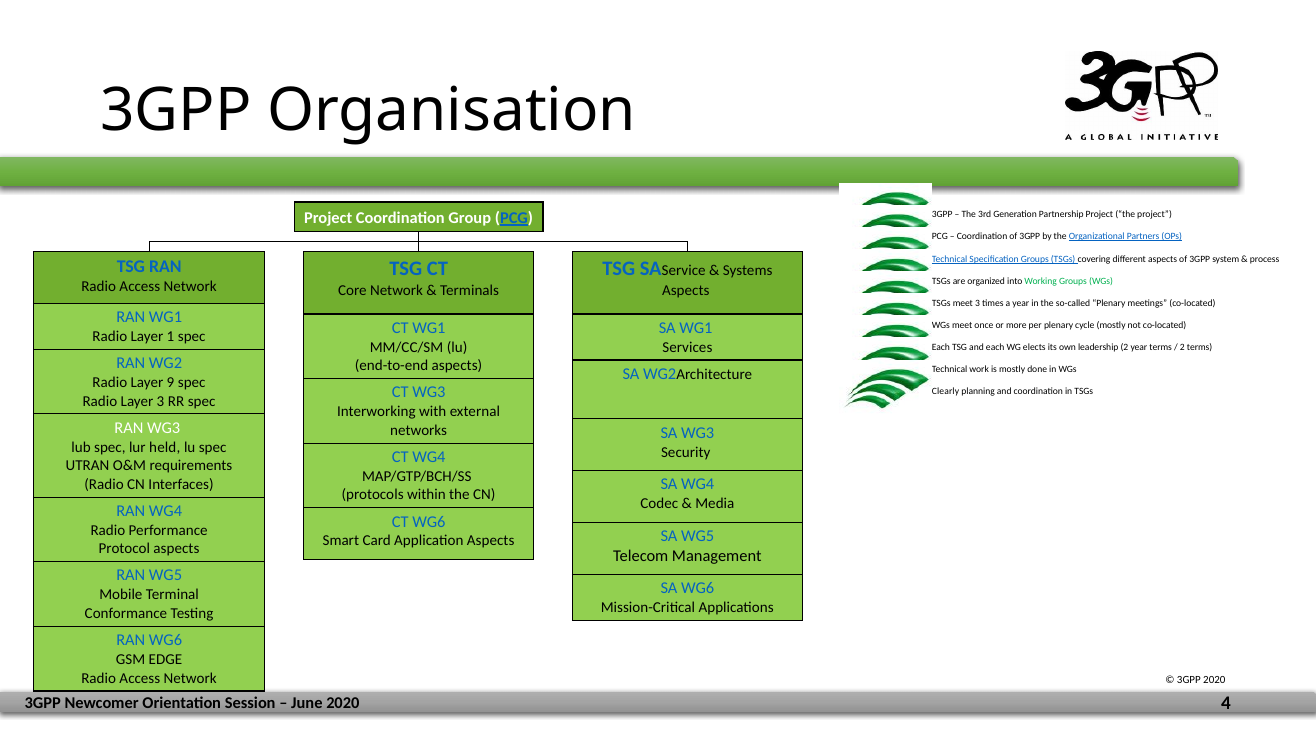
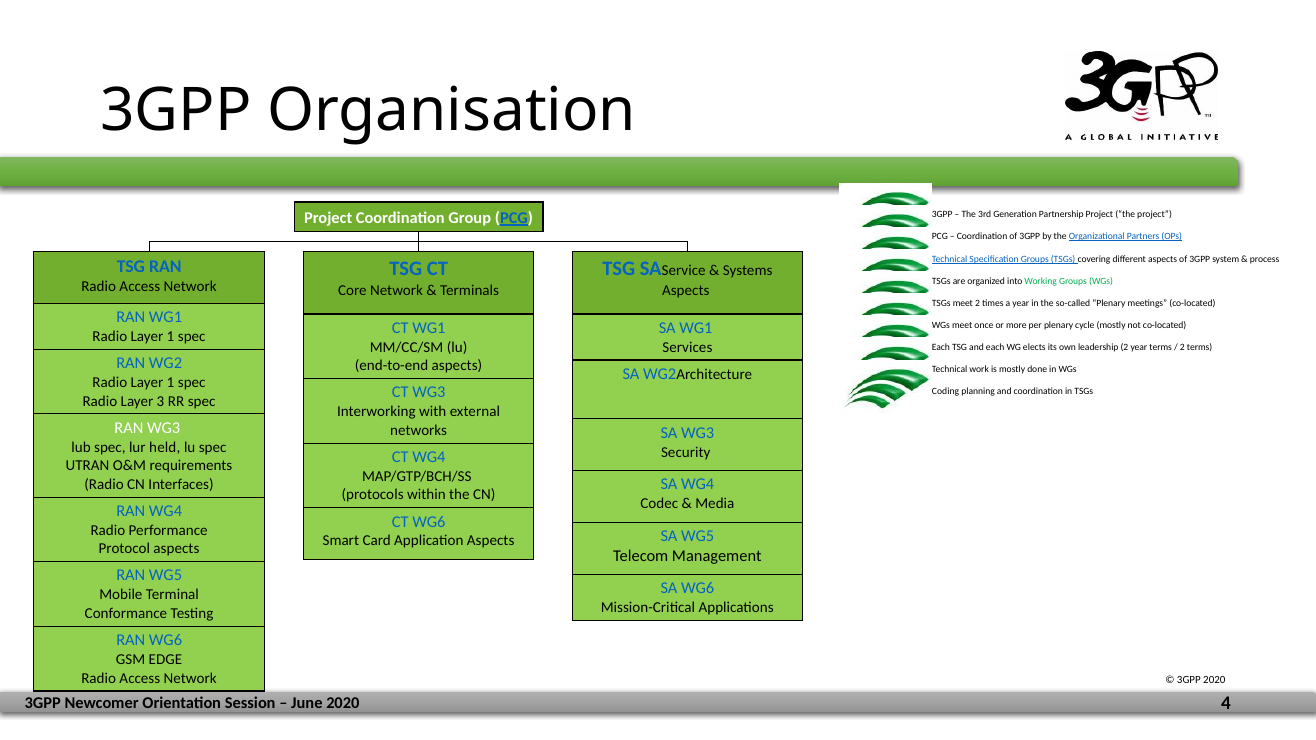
meet 3: 3 -> 2 (978, 303)
9: 9 -> 1 (171, 383)
Clearly: Clearly -> Coding (946, 392)
